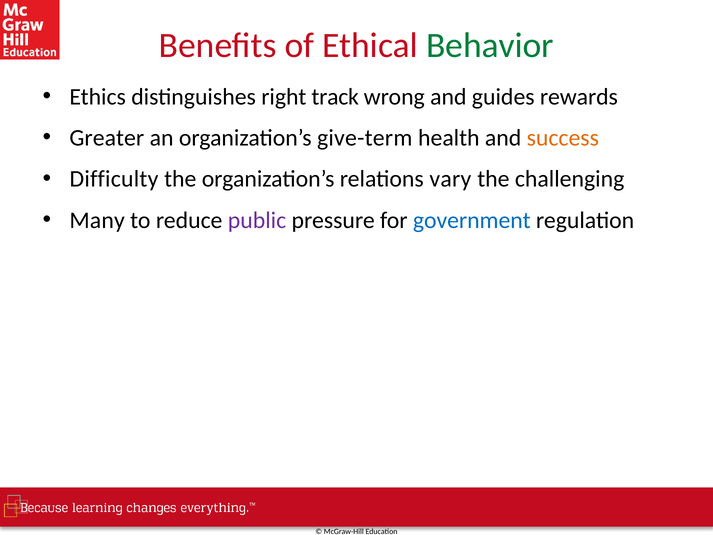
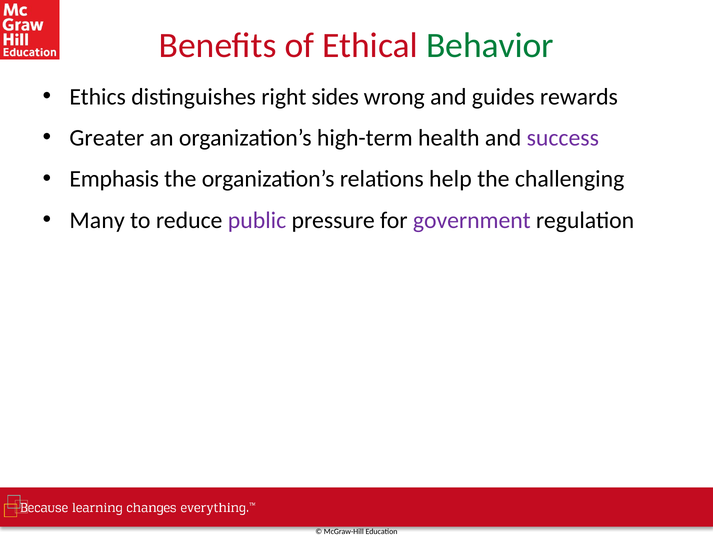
track: track -> sides (335, 97)
give-term: give-term -> high-term (365, 138)
success colour: orange -> purple (563, 138)
Difficulty: Difficulty -> Emphasis (114, 179)
vary: vary -> help (450, 179)
government colour: blue -> purple (472, 220)
